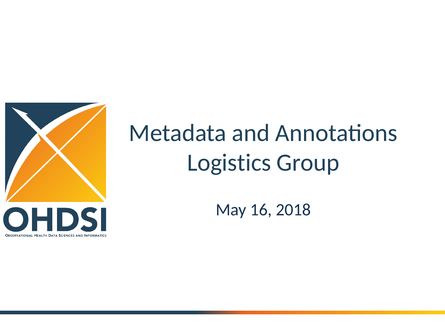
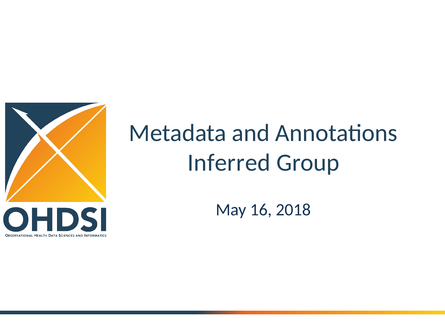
Logistics: Logistics -> Inferred (229, 163)
